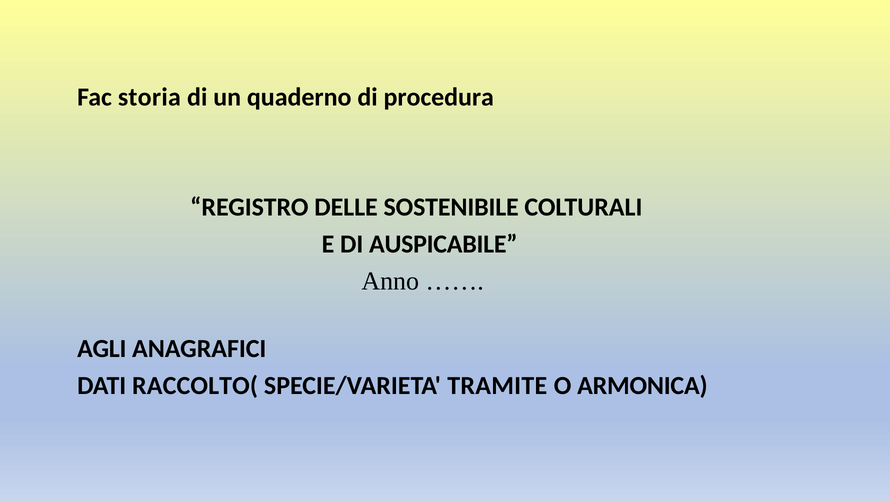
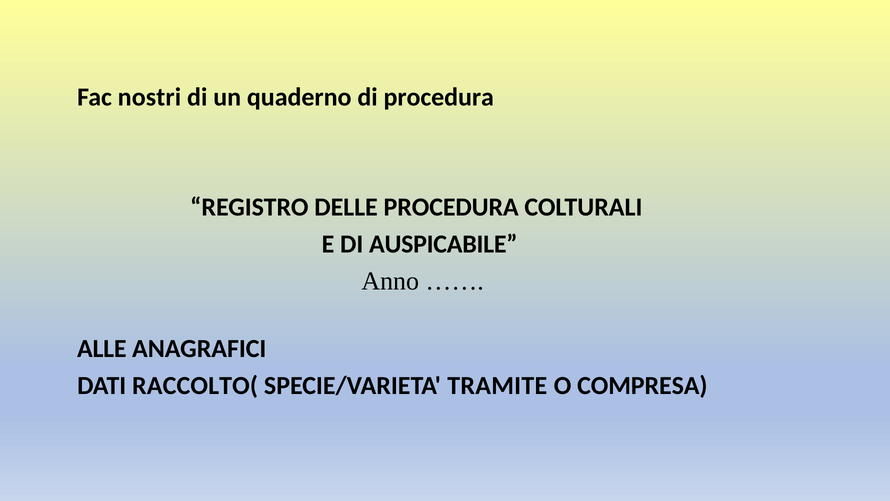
storia: storia -> nostri (149, 97)
DELLE SOSTENIBILE: SOSTENIBILE -> PROCEDURA (451, 207)
AGLI: AGLI -> ALLE (102, 349)
ARMONICA: ARMONICA -> COMPRESA (642, 385)
